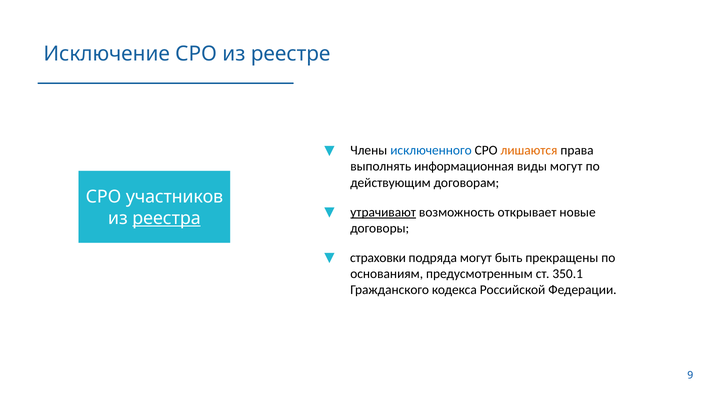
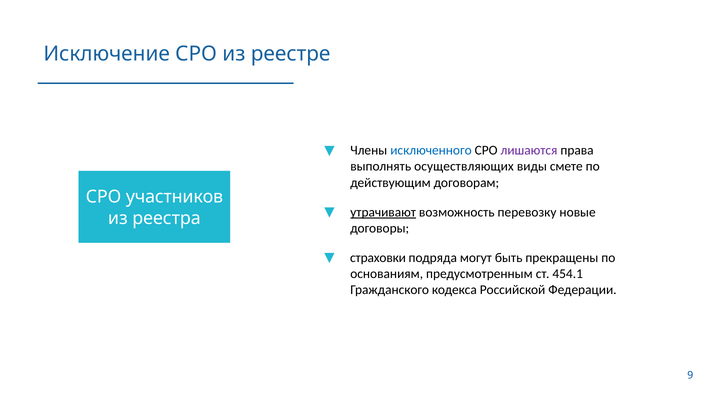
лишаются colour: orange -> purple (529, 150)
информационная: информационная -> осуществляющих (464, 166)
виды могут: могут -> смете (566, 166)
открывает: открывает -> перевозку (527, 212)
реестра underline: present -> none (167, 218)
350.1: 350.1 -> 454.1 (568, 273)
